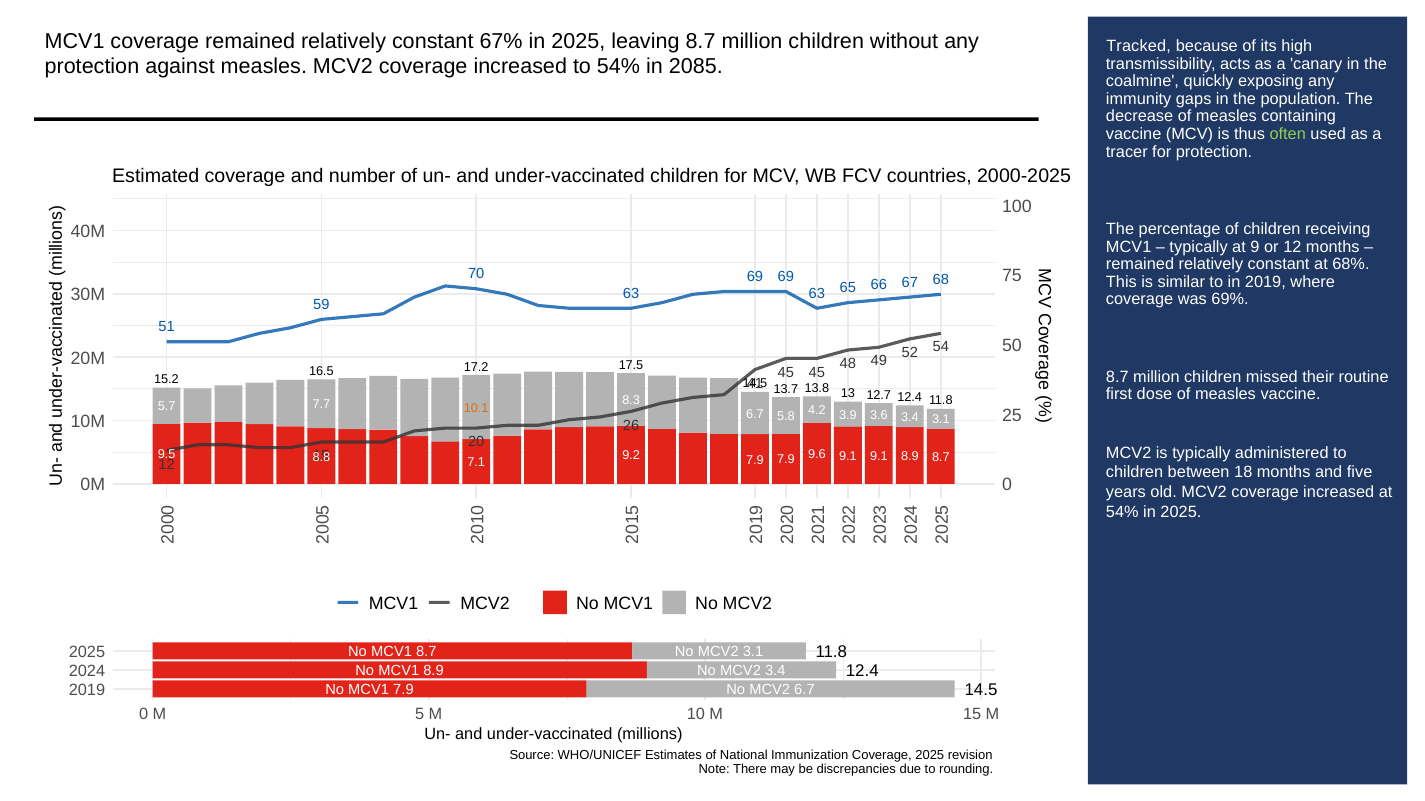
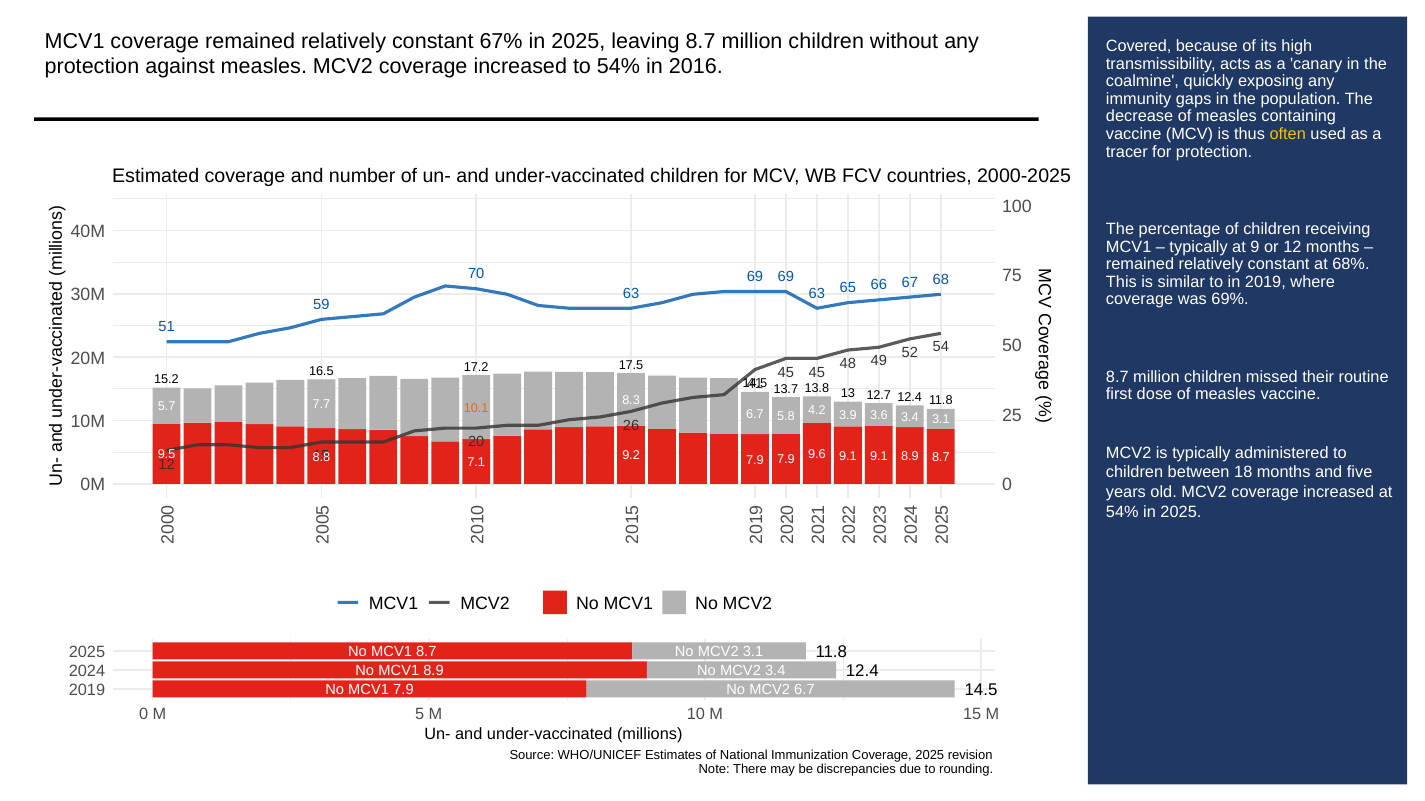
Tracked: Tracked -> Covered (1139, 46)
2085: 2085 -> 2016 (696, 67)
often colour: light green -> yellow (1288, 134)
